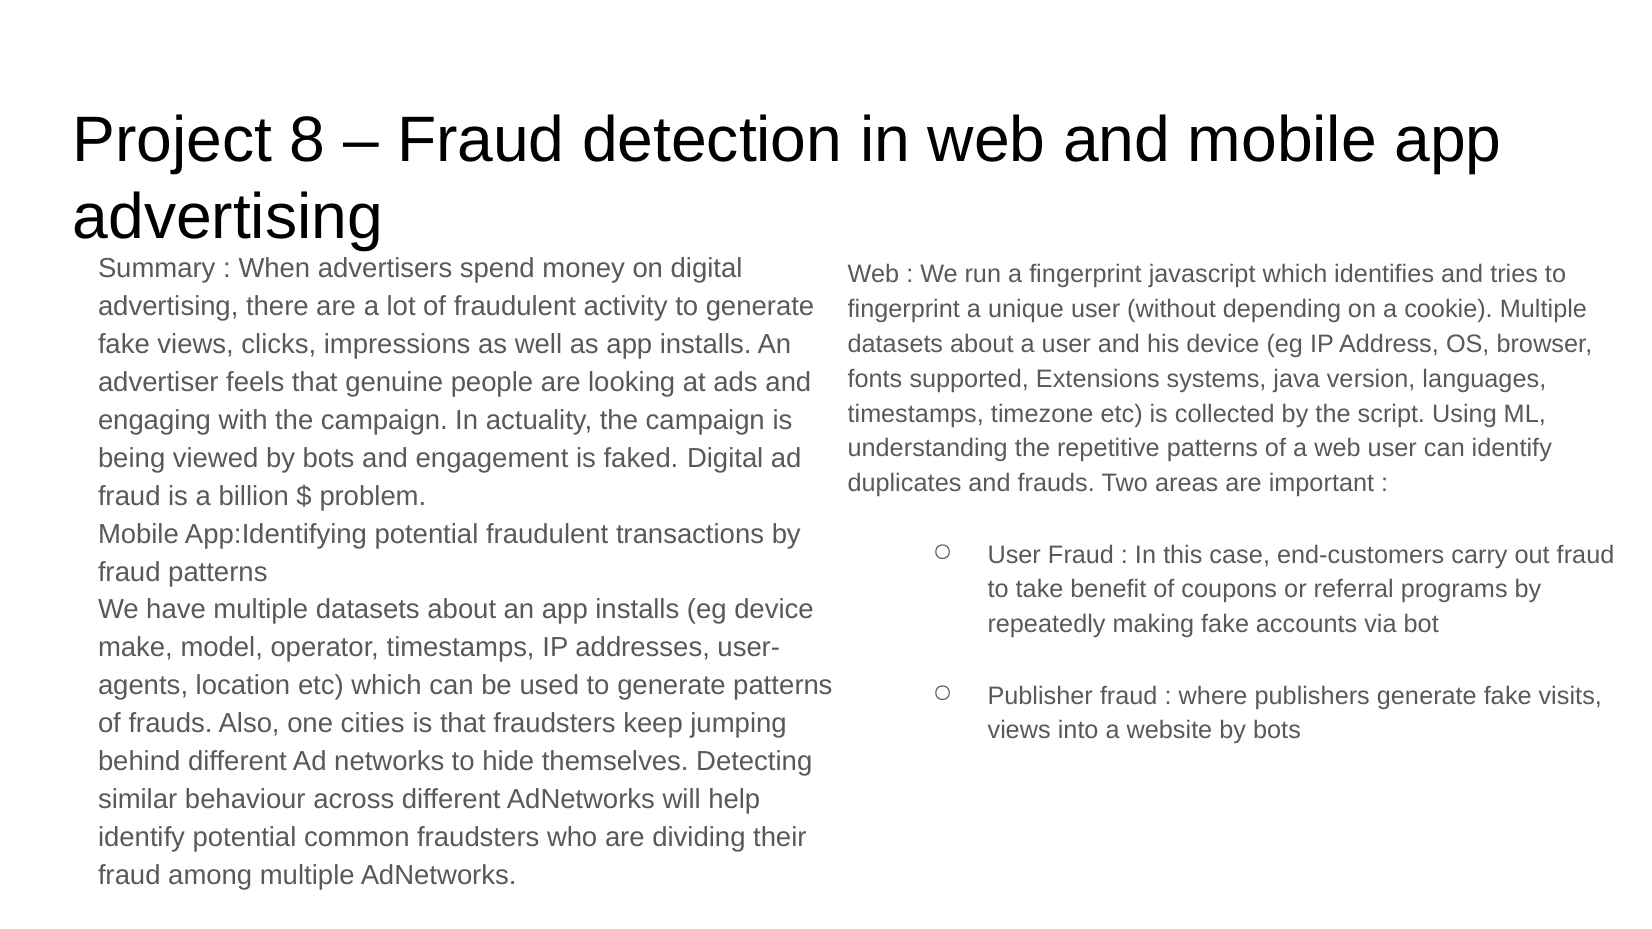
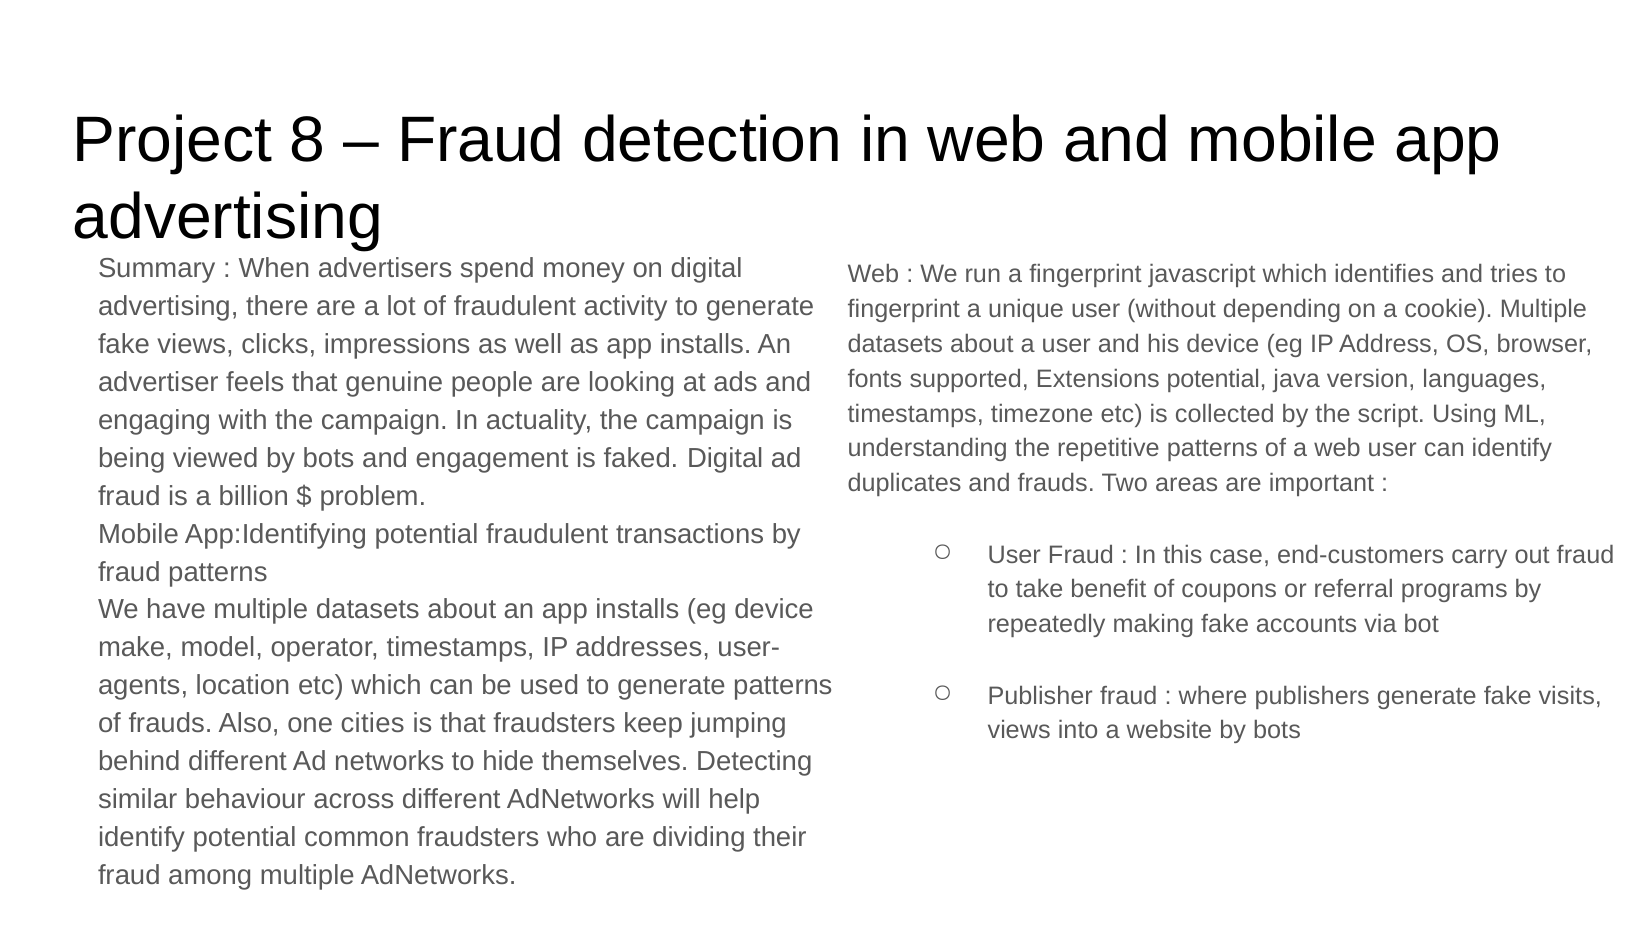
Extensions systems: systems -> potential (1217, 379)
